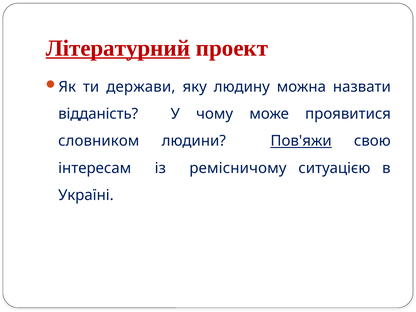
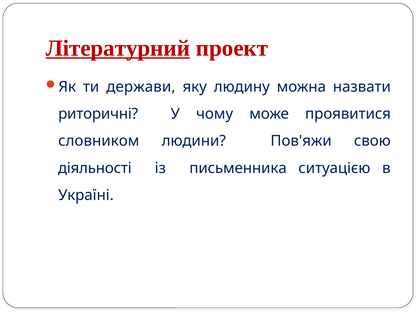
відданість: відданість -> риторичні (98, 114)
Пов'яжи underline: present -> none (301, 141)
інтересам: інтересам -> діяльності (95, 168)
ремісничому: ремісничому -> письменника (238, 168)
